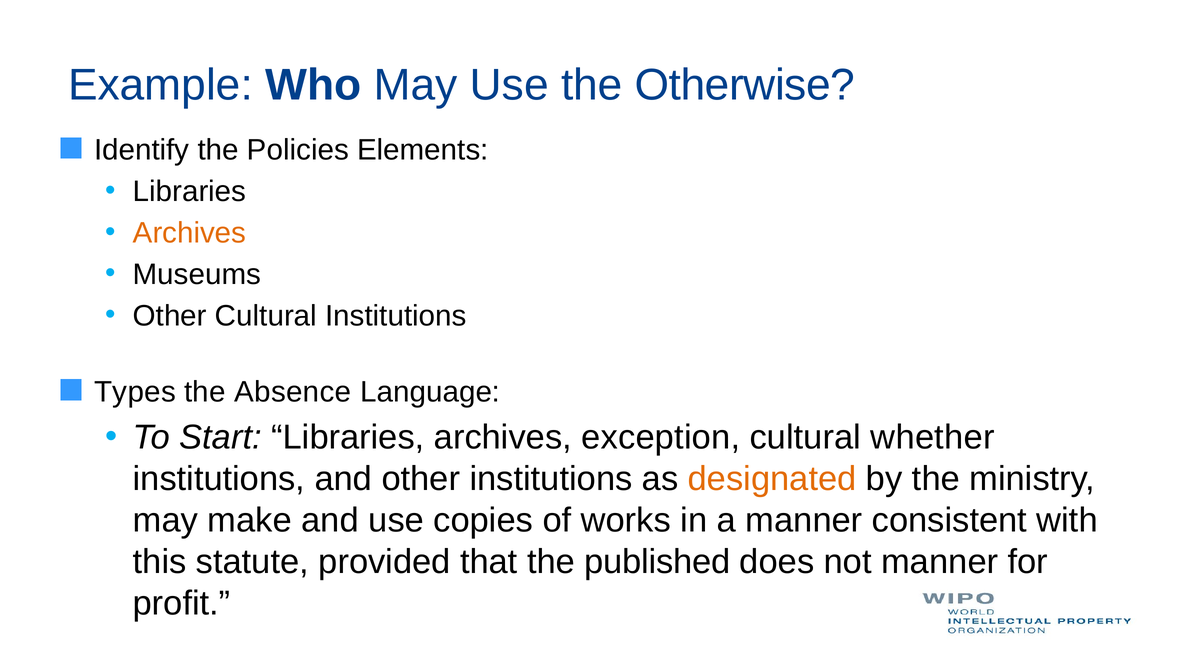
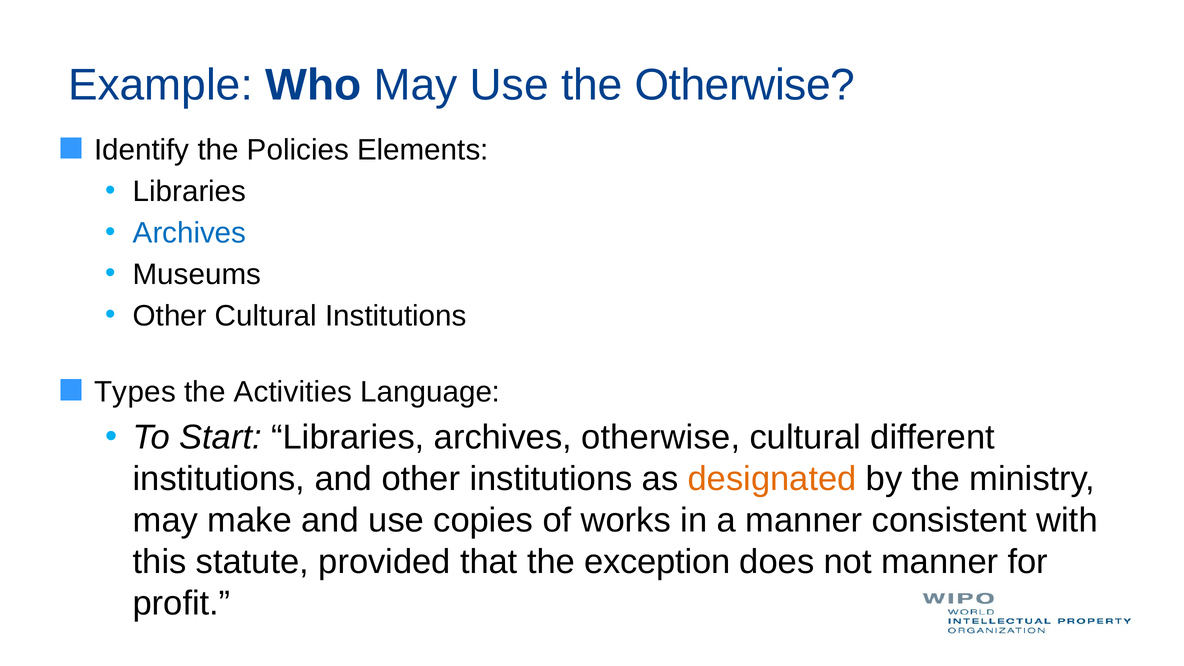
Archives colour: orange -> blue (190, 233)
Absence: Absence -> Activities (293, 392)
archives exception: exception -> otherwise (661, 437)
whether: whether -> different (933, 437)
published: published -> exception (657, 562)
